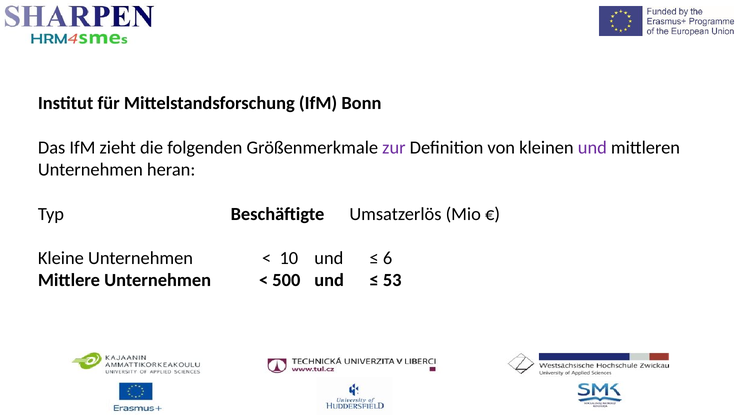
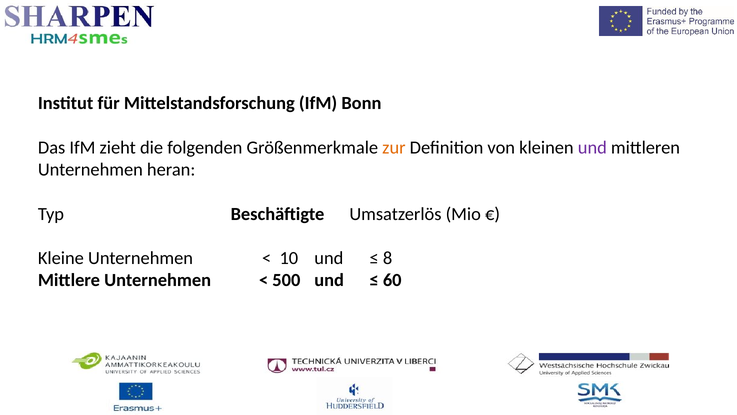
zur colour: purple -> orange (394, 147)
6: 6 -> 8 (388, 258)
53: 53 -> 60 (392, 280)
